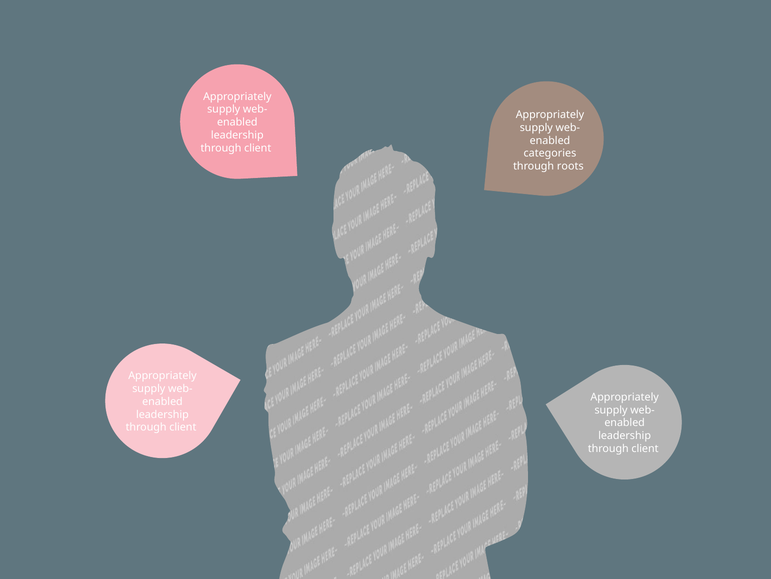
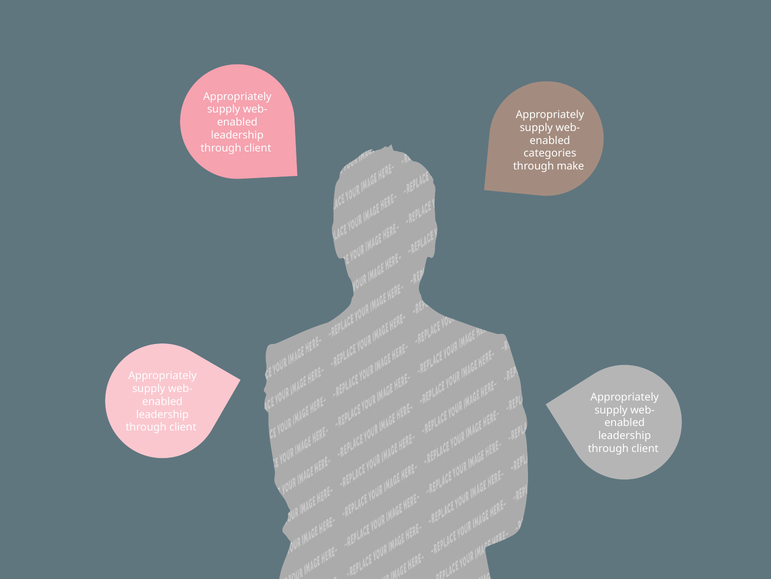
roots: roots -> make (570, 166)
